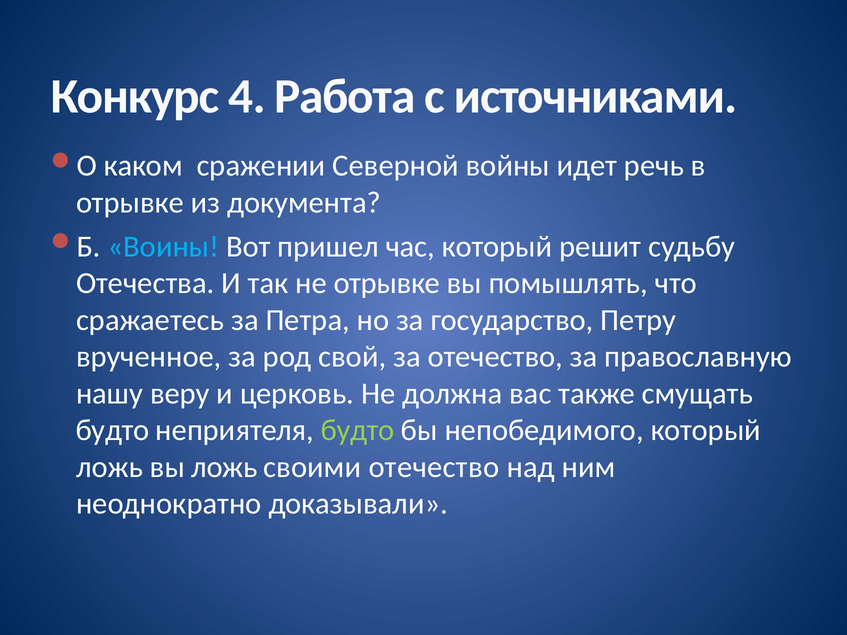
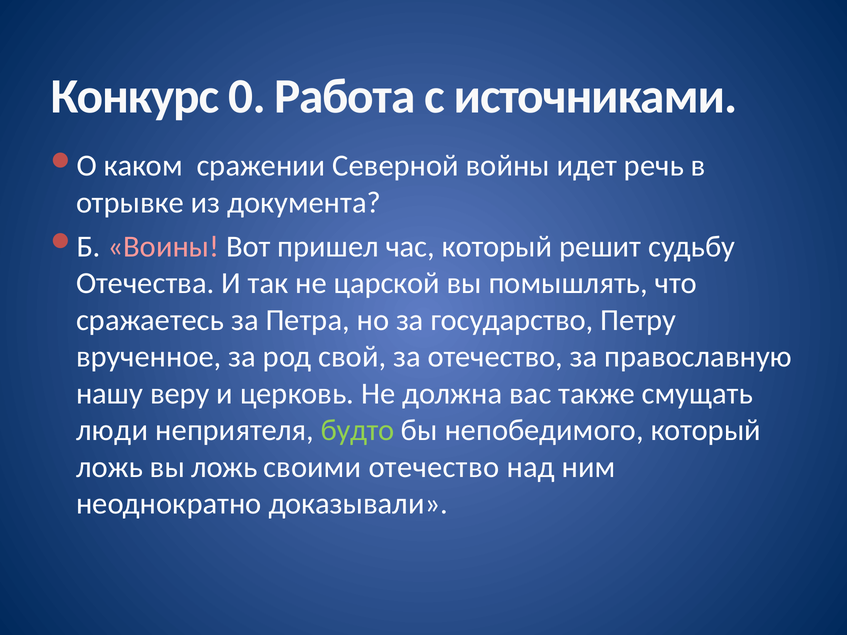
4: 4 -> 0 (247, 97)
Воины colour: light blue -> pink (163, 247)
не отрывке: отрывке -> царской (387, 283)
будто: будто -> люди (112, 430)
